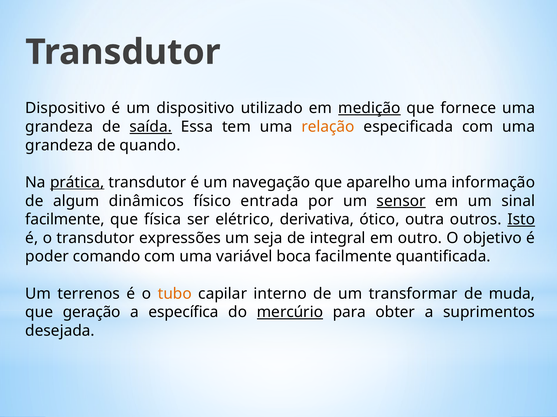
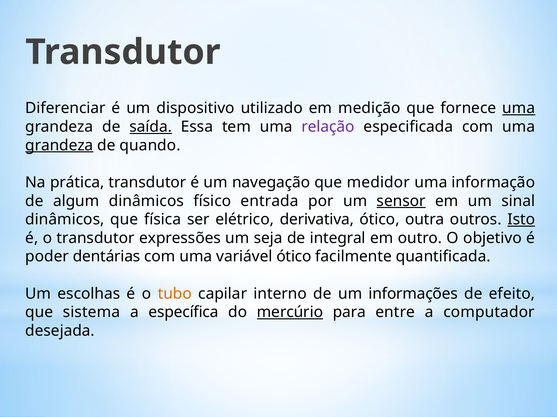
Dispositivo: Dispositivo -> Diferenciar (65, 108)
medição underline: present -> none (369, 108)
uma underline: none -> present (519, 108)
relação colour: orange -> purple (328, 127)
grandeza underline: none -> present (59, 146)
prática underline: present -> none (77, 183)
aparelho: aparelho -> medidor (378, 183)
facilmente: facilmente -> dinâmicos (65, 220)
comando: comando -> dentárias (107, 257)
variável boca: boca -> ótico (294, 257)
terrenos: terrenos -> escolhas (89, 294)
transformar: transformar -> informações (413, 294)
muda: muda -> efeito (512, 294)
geração: geração -> sistema (92, 313)
obter: obter -> entre (395, 313)
suprimentos: suprimentos -> computador (489, 313)
